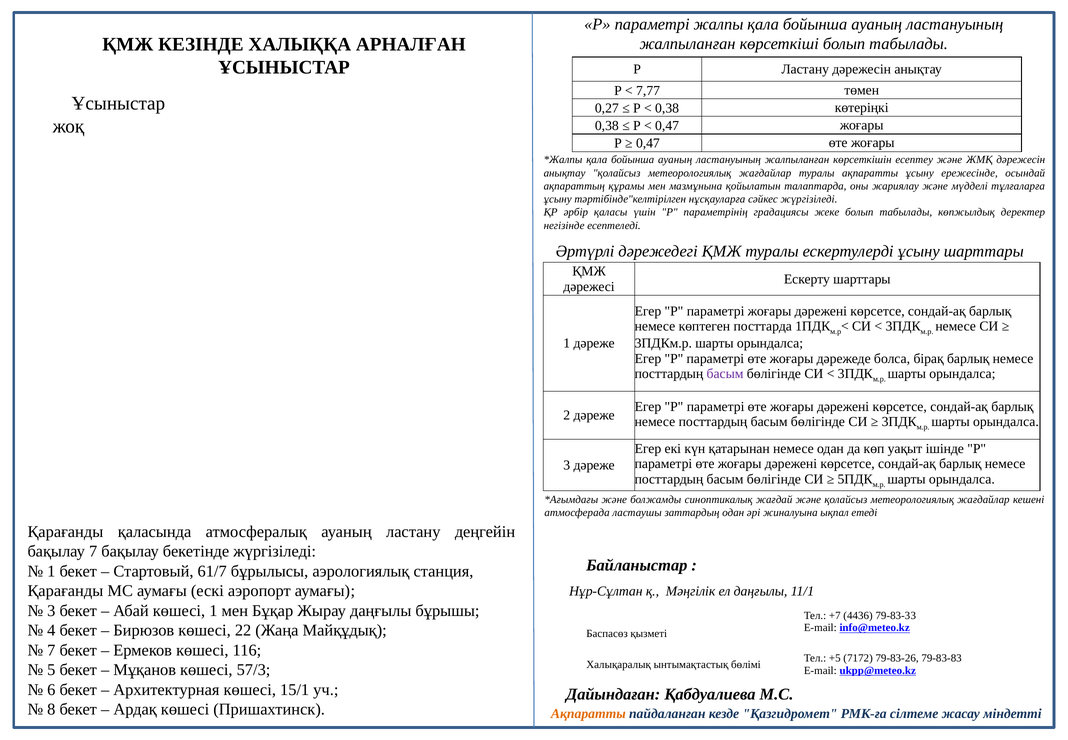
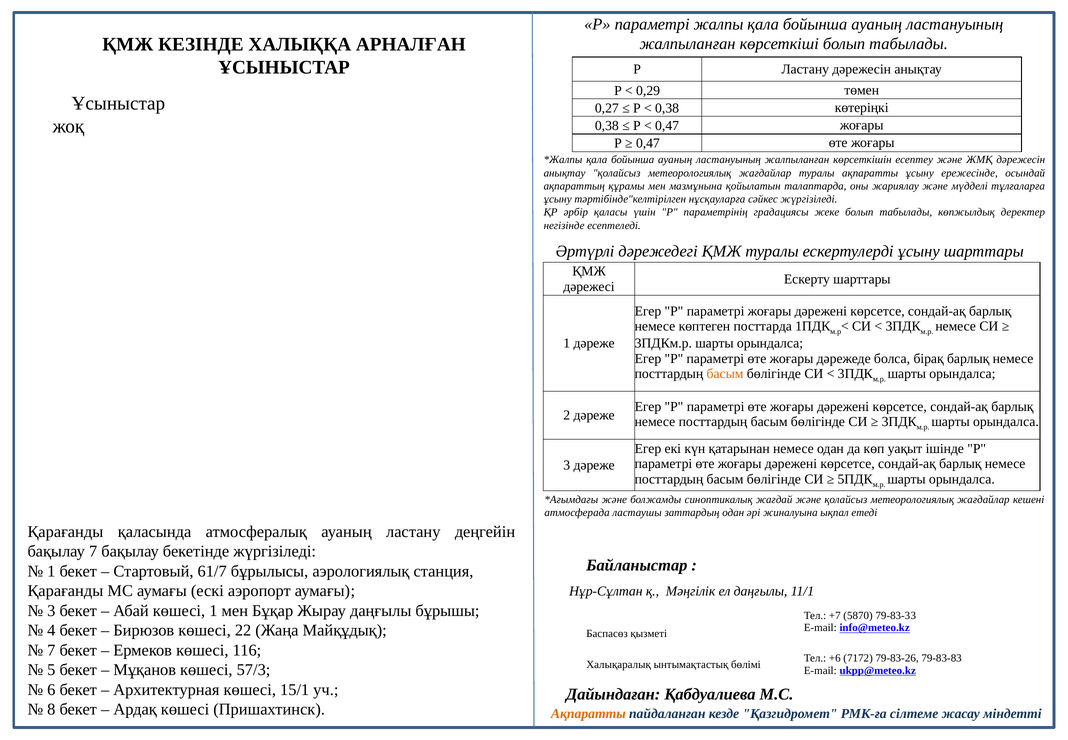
7,77: 7,77 -> 0,29 (648, 90)
басым colour: purple -> orange (725, 373)
4436: 4436 -> 5870 (858, 615)
+5: +5 -> +6 (835, 658)
